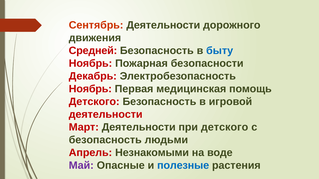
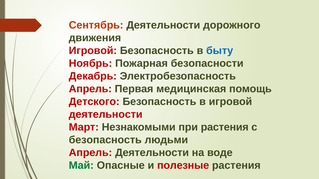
Средней: Средней -> Игровой (93, 51)
Ноябрь: Ноябрь -> Апрель (90, 89)
Март Деятельности: Деятельности -> Незнакомыми (139, 127)
при детского: детского -> растения (225, 127)
Апрель Незнакомыми: Незнакомыми -> Деятельности (152, 153)
Май colour: purple -> green (81, 166)
полезные colour: blue -> red (183, 166)
